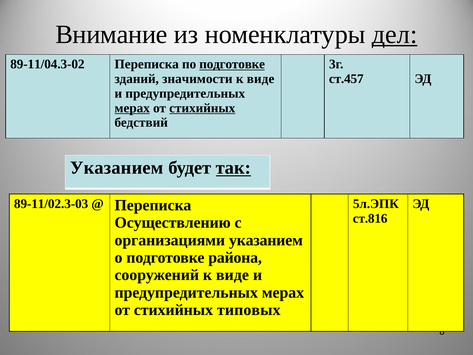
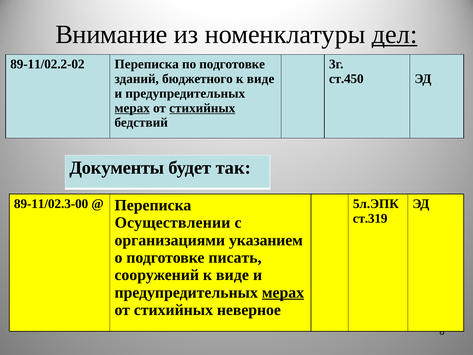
89-11/04.3-02: 89-11/04.3-02 -> 89-11/02.2-02 (47, 64)
подготовке underline: present -> none (232, 64)
значимости: значимости -> бюджетного (197, 79)
ст.457: ст.457 -> ст.450 (346, 79)
Указанием: Указанием -> Документы (117, 168)
так underline: present -> none (233, 168)
89-11/02.3-03: 89-11/02.3-03 -> 89-11/02.3-00 (51, 204)
ст.816: ст.816 -> ст.319 (370, 218)
Осуществлению: Осуществлению -> Осуществлении (173, 223)
района: района -> писать (235, 257)
мерах underline: none -> present (283, 292)
типовых: типовых -> неверное (249, 310)
